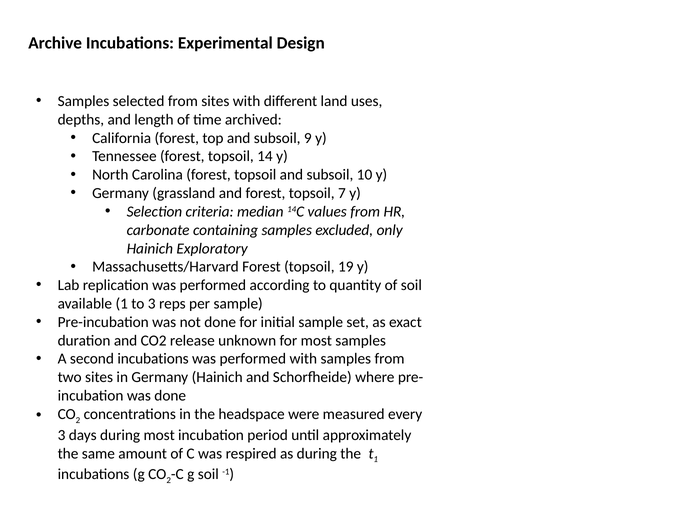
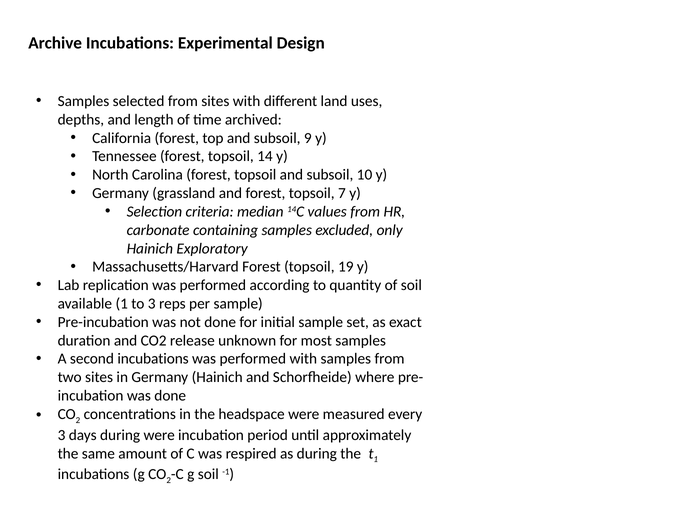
during most: most -> were (159, 435)
